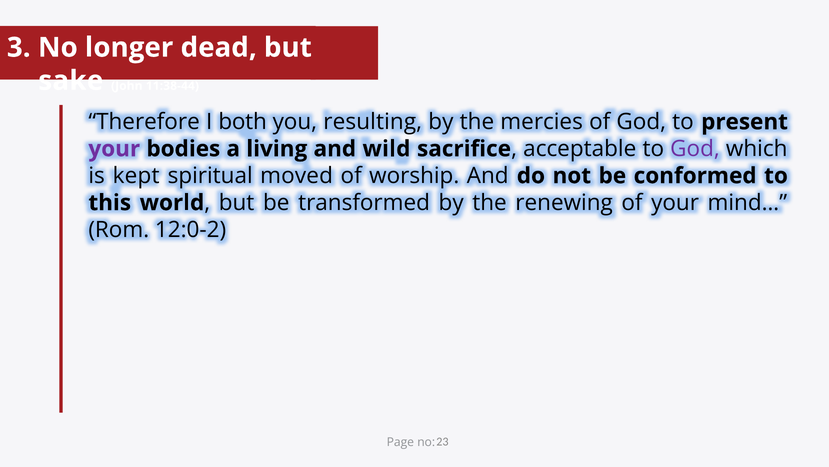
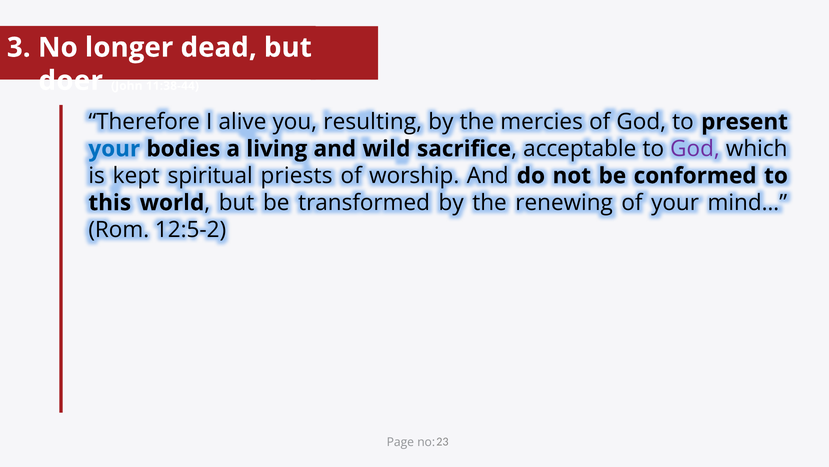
sake: sake -> doer (71, 81)
both: both -> alive (242, 122)
your colour: purple -> blue (114, 149)
moved: moved -> priests (297, 176)
12:0-2: 12:0-2 -> 12:5-2 (191, 230)
